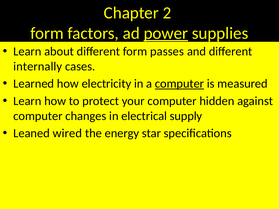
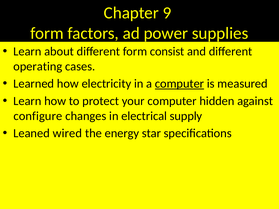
2: 2 -> 9 (167, 13)
power underline: present -> none (166, 33)
passes: passes -> consist (167, 52)
internally: internally -> operating (38, 66)
computer: computer -> configure (38, 116)
